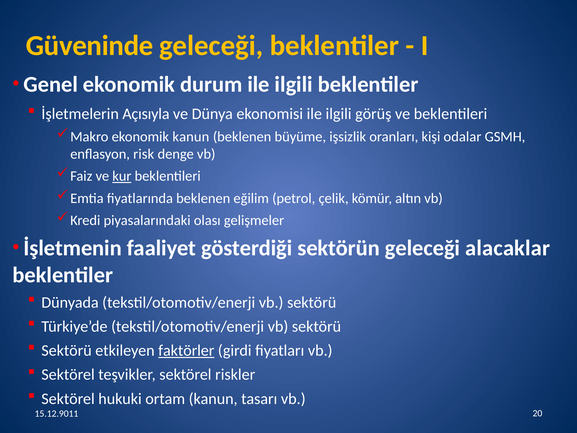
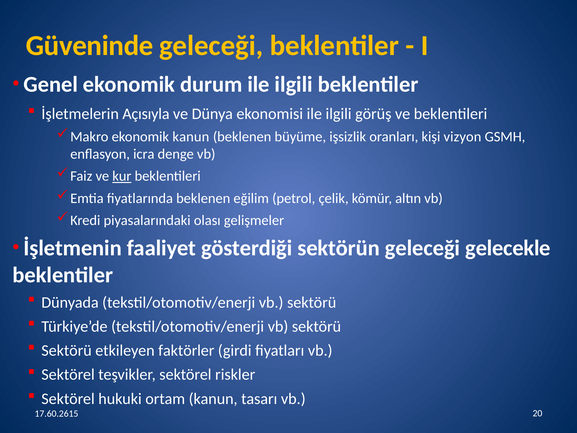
odalar: odalar -> vizyon (462, 137)
risk: risk -> icra (144, 154)
alacaklar: alacaklar -> gelecekle (508, 248)
faktörler underline: present -> none (186, 350)
15.12.9011: 15.12.9011 -> 17.60.2615 (56, 413)
